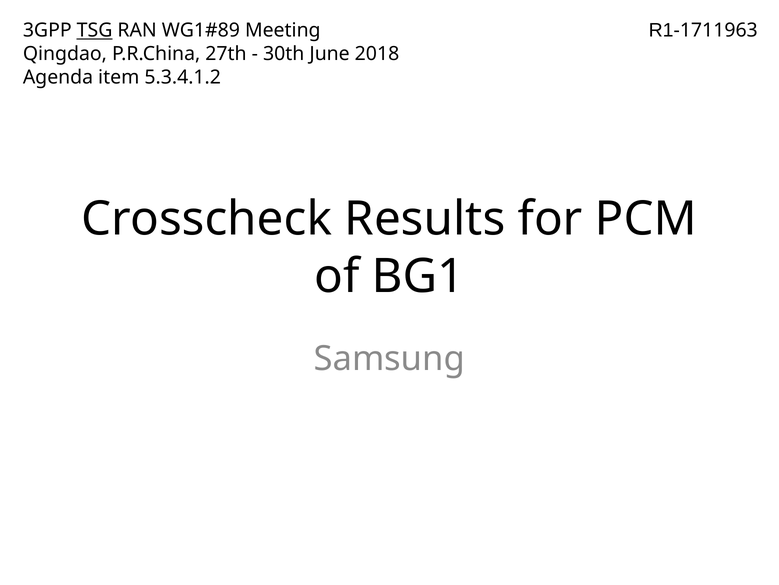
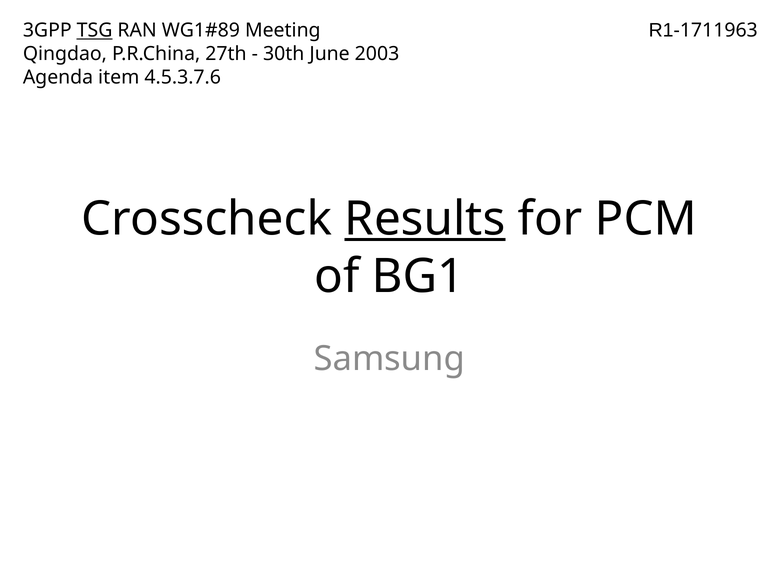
2018: 2018 -> 2003 (377, 54)
5.3.4.1.2: 5.3.4.1.2 -> 4.5.3.7.6 (183, 77)
Results underline: none -> present (425, 219)
